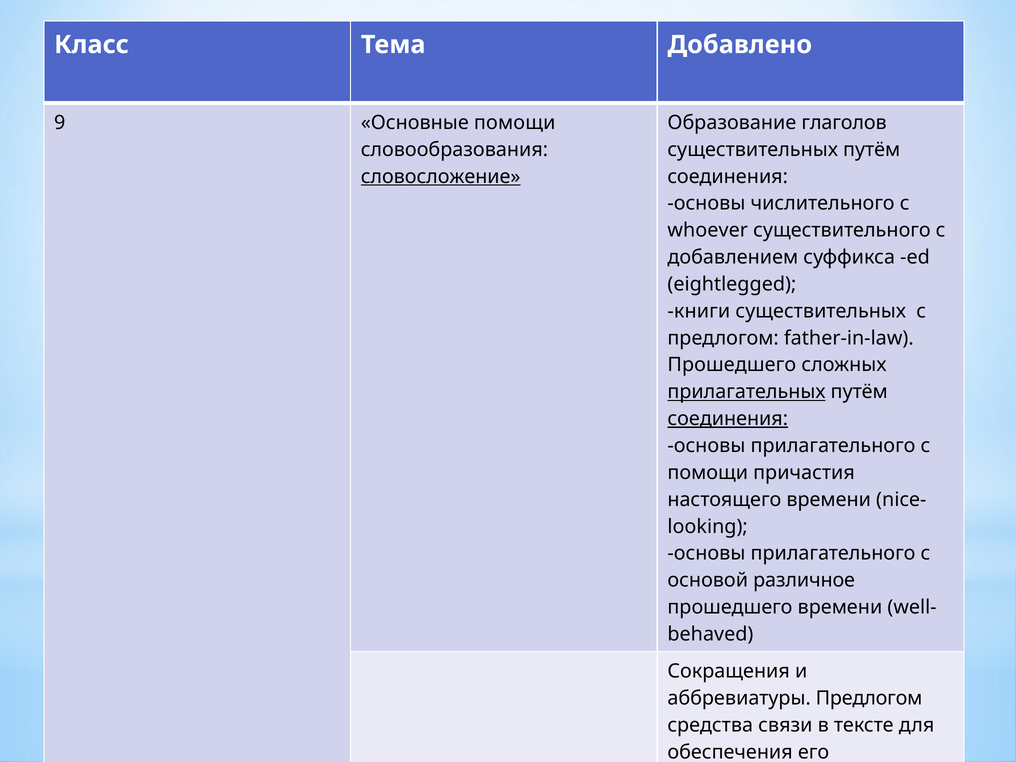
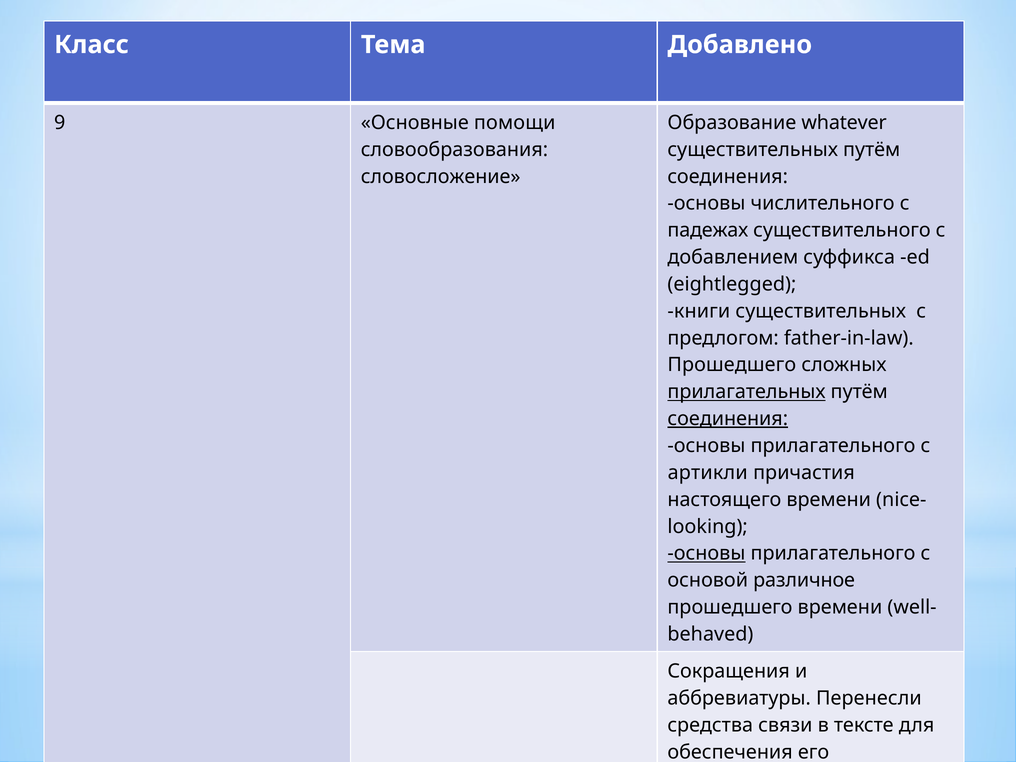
глаголов: глаголов -> whatever (844, 123)
словосложение underline: present -> none (441, 177)
whoever: whoever -> падежах (708, 230)
помощи: помощи -> артикли (708, 473)
основы underline: none -> present (706, 553)
аббревиатуры Предлогом: Предлогом -> Перенесли (869, 698)
